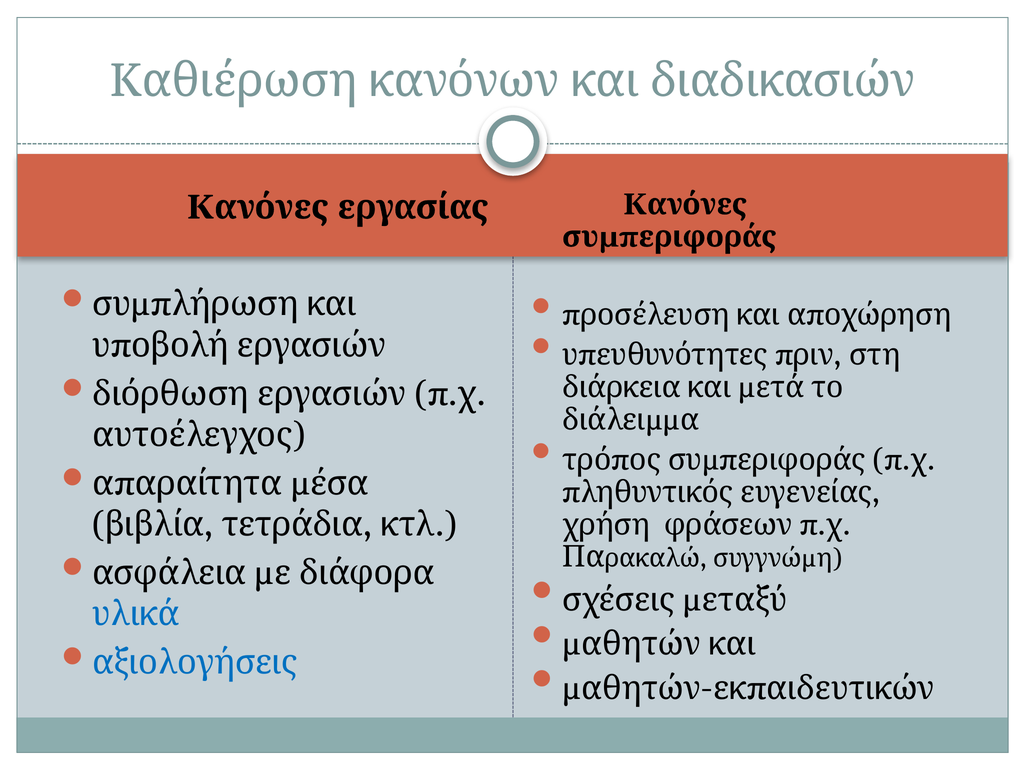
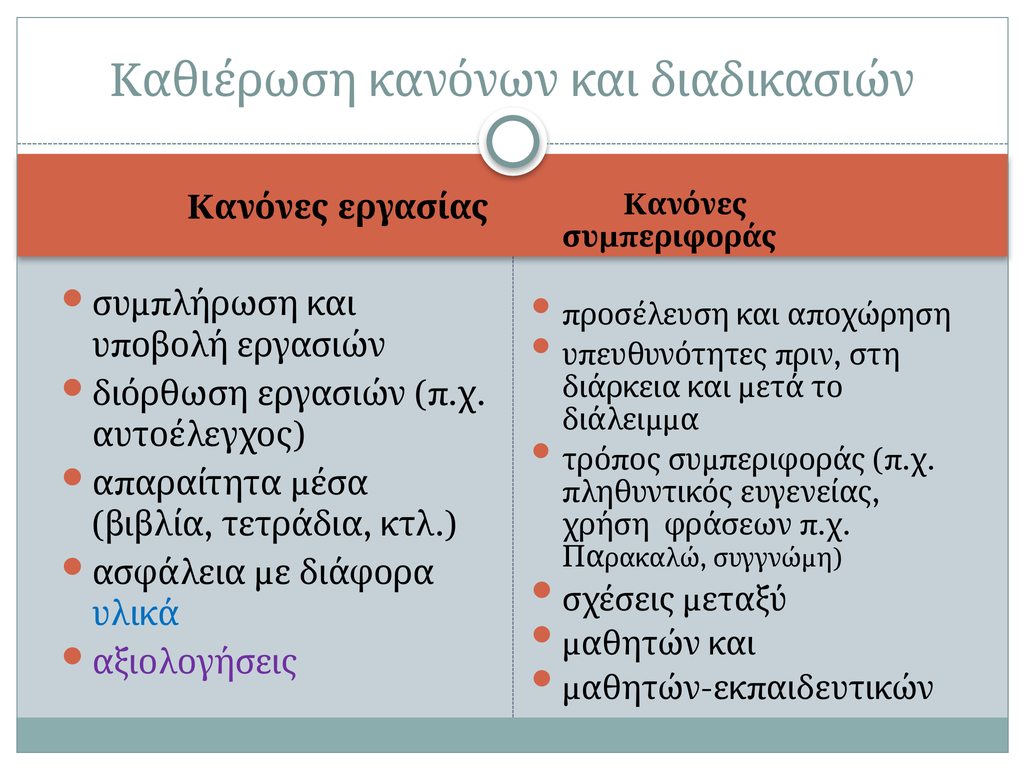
αξιολογήσεις colour: blue -> purple (195, 662)
